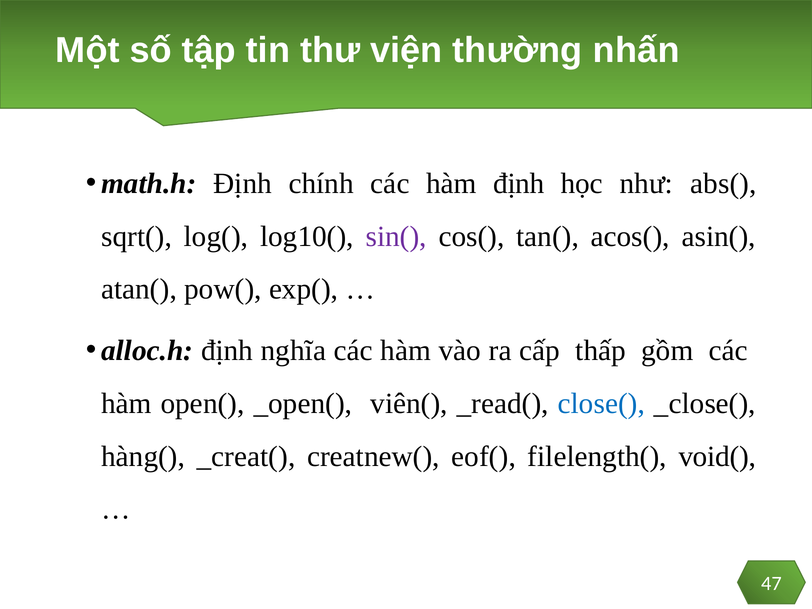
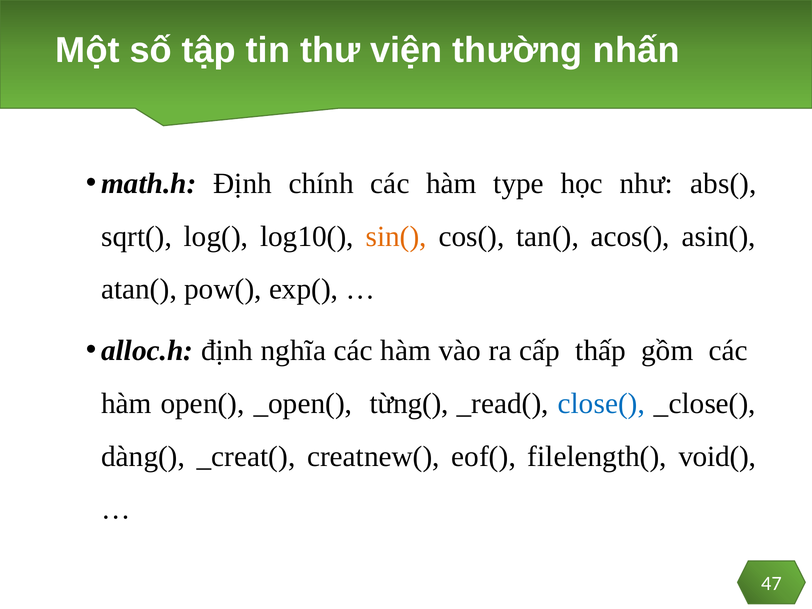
hàm định: định -> type (519, 183)
sin( colour: purple -> orange (396, 236)
viên(: viên( -> từng( (409, 403)
hàng(: hàng( -> dàng( (143, 456)
